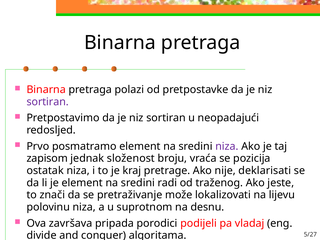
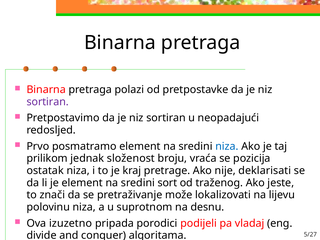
niza colour: purple -> blue (227, 146)
zapisom: zapisom -> prilikom (47, 158)
radi: radi -> sort (167, 183)
završava: završava -> izuzetno (71, 223)
